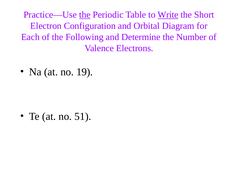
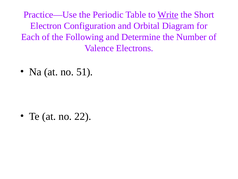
the underline: present -> none (85, 15)
19: 19 -> 51 (85, 72)
51: 51 -> 22 (83, 116)
